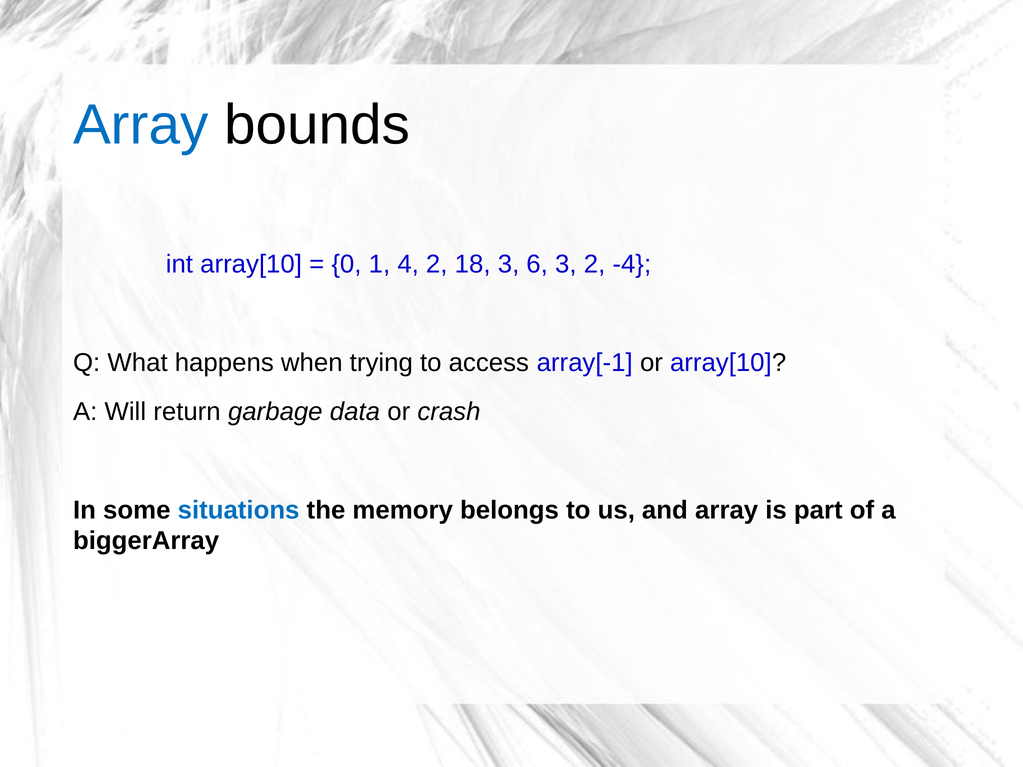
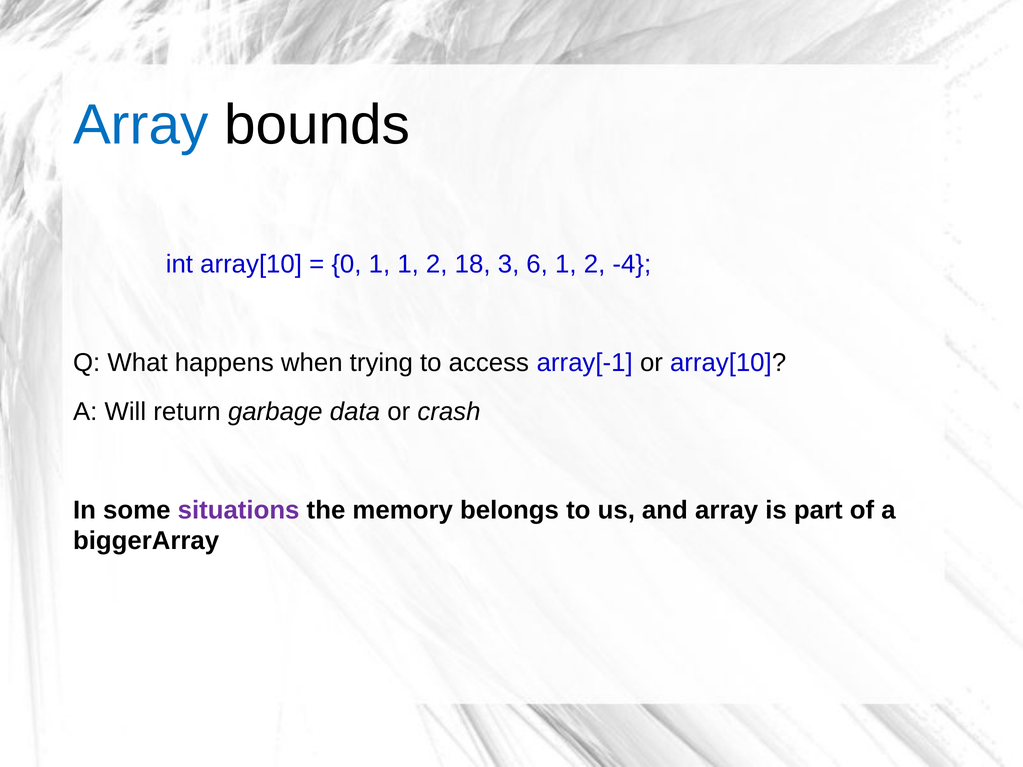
1 4: 4 -> 1 (408, 264)
6 3: 3 -> 1 (566, 264)
situations colour: blue -> purple (239, 510)
